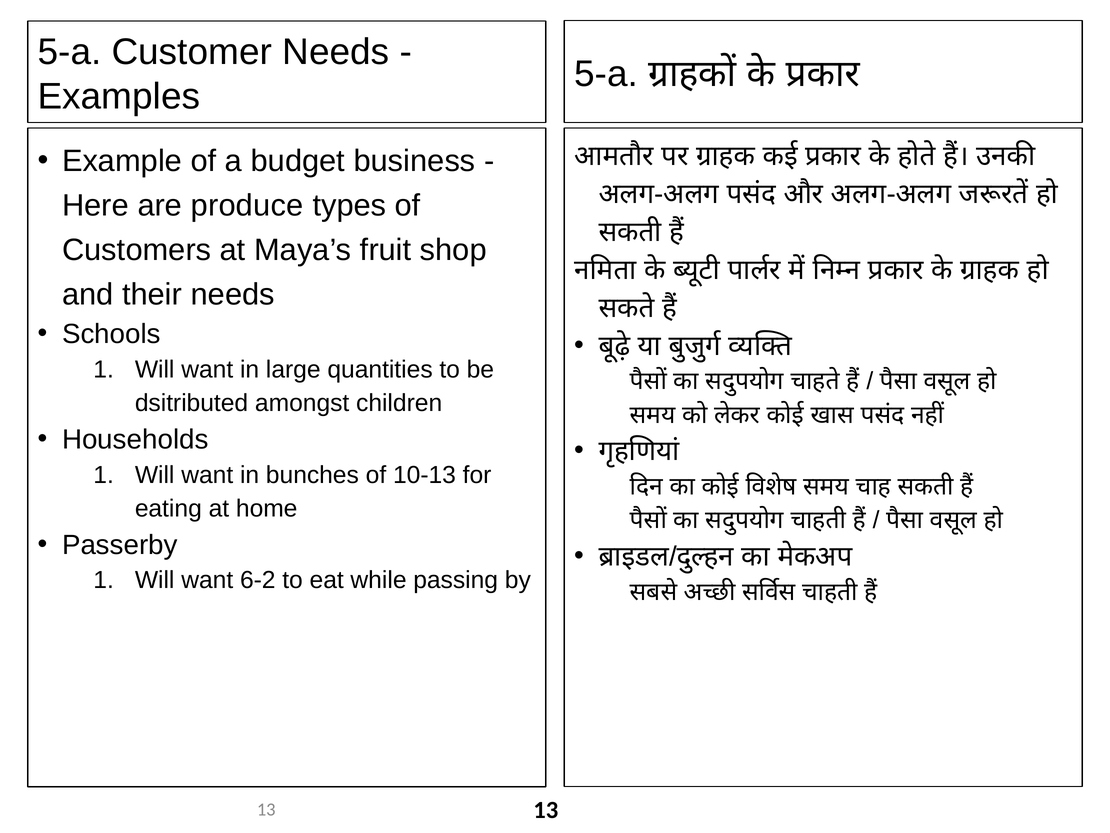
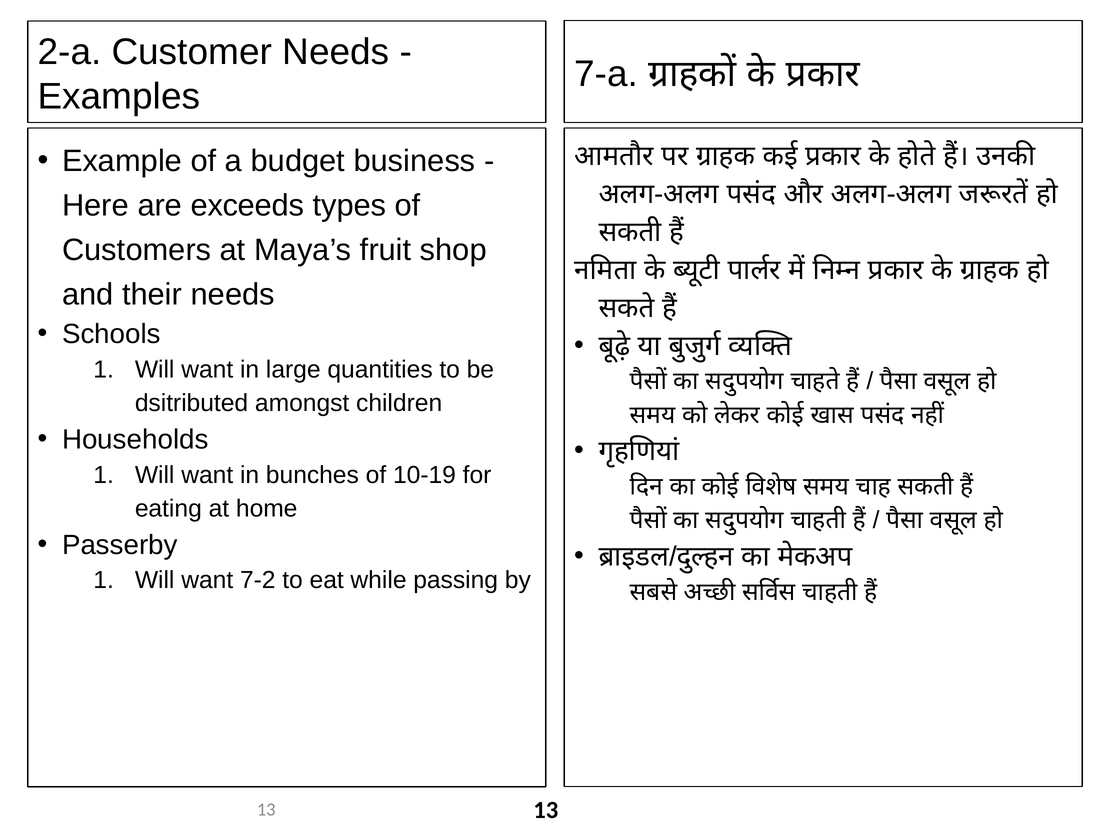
5-a: 5-a -> 2-a (70, 52)
5-a: 5-a -> 7-a (606, 74)
produce: produce -> exceeds (247, 206)
10-13: 10-13 -> 10-19 (424, 475)
6-2: 6-2 -> 7-2 (258, 580)
